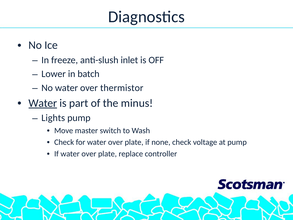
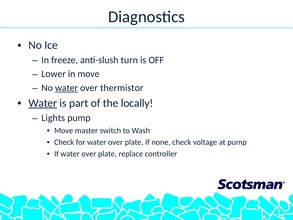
inlet: inlet -> turn (129, 60)
in batch: batch -> move (88, 74)
water underline: none -> present (66, 88)
minus: minus -> locally (137, 103)
